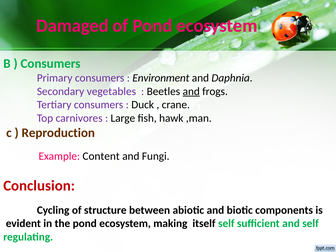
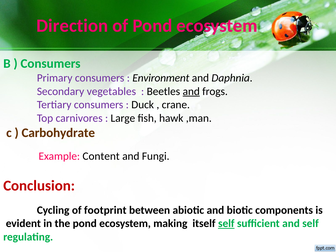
Damaged: Damaged -> Direction (72, 26)
Reproduction: Reproduction -> Carbohydrate (58, 133)
structure: structure -> footprint (105, 210)
self underline: none -> present (226, 223)
